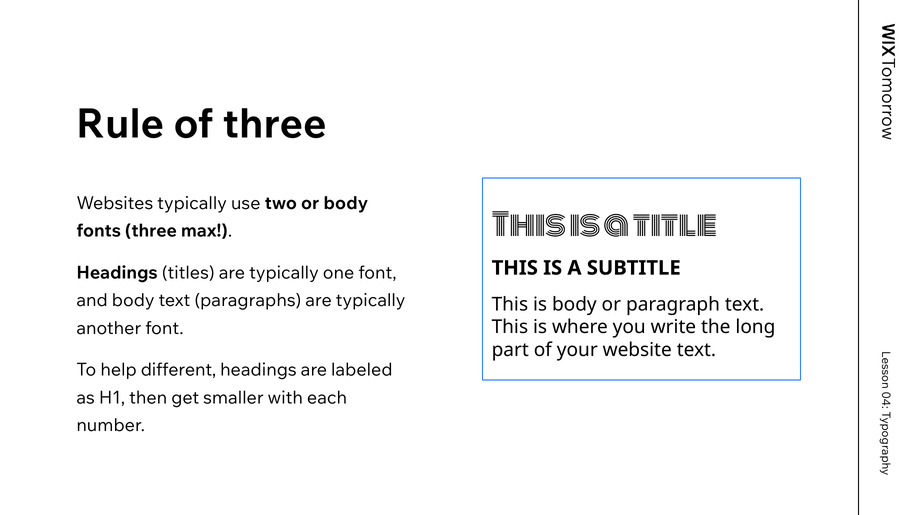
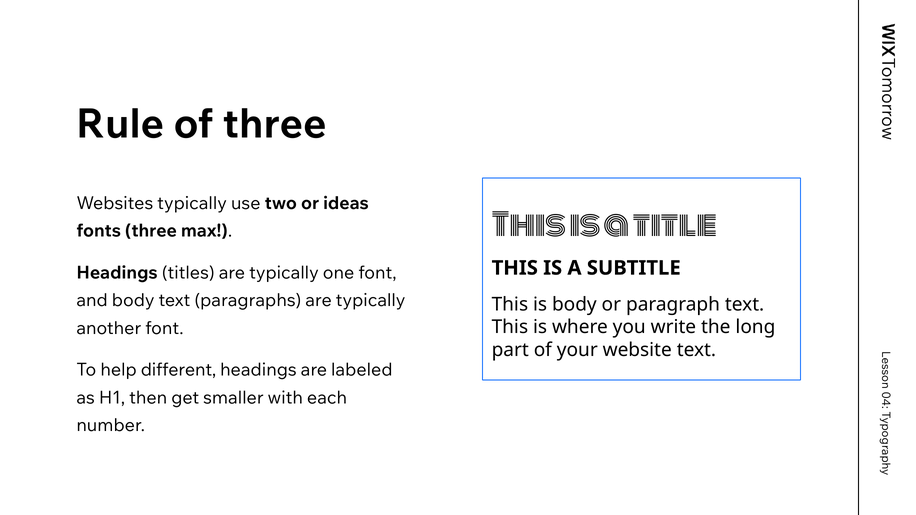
or body: body -> ideas (346, 203)
